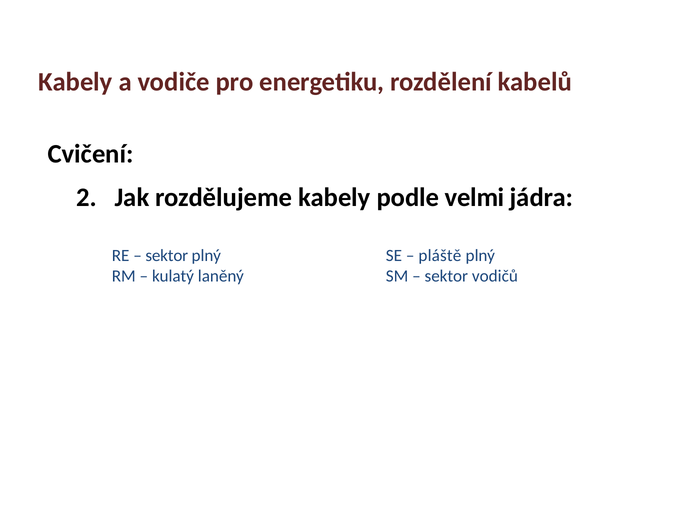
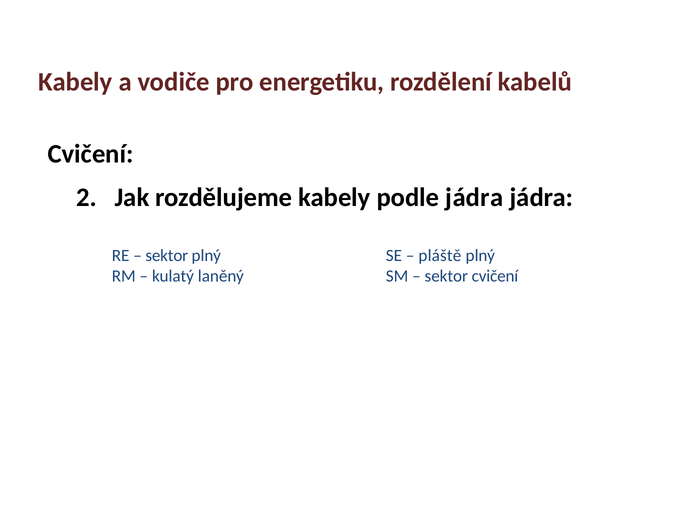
podle velmi: velmi -> jádra (474, 197)
sektor vodičů: vodičů -> cvičení (495, 276)
